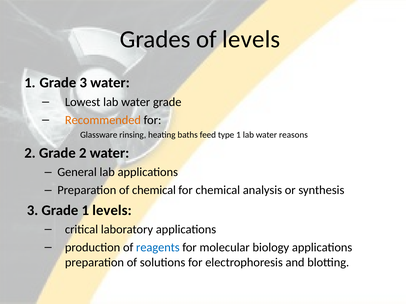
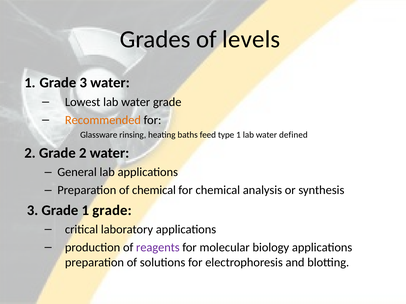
reasons: reasons -> defined (293, 135)
Grade 1 levels: levels -> grade (112, 211)
reagents colour: blue -> purple (158, 248)
